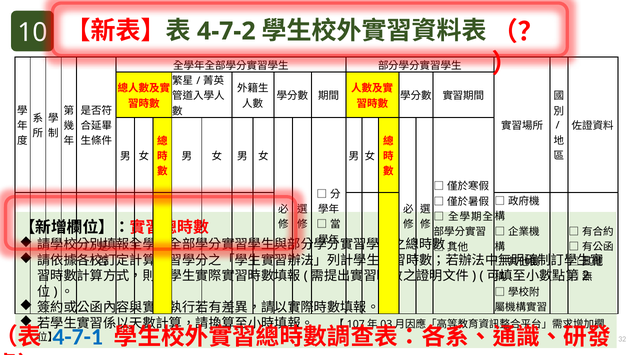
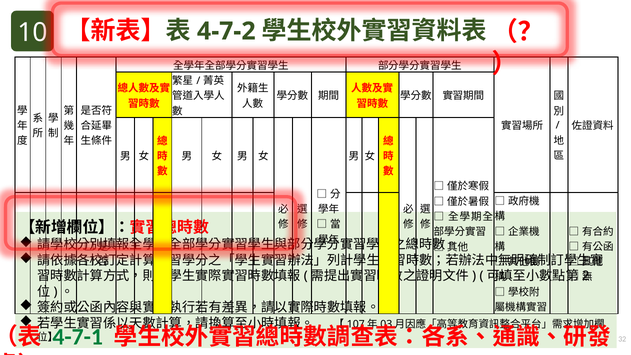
4-7-1 colour: blue -> green (78, 337)
